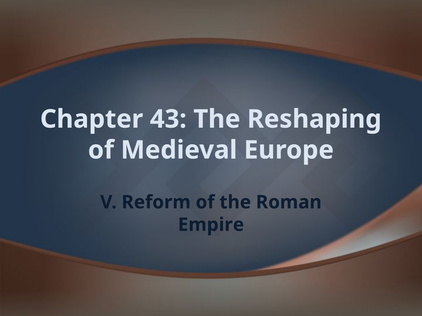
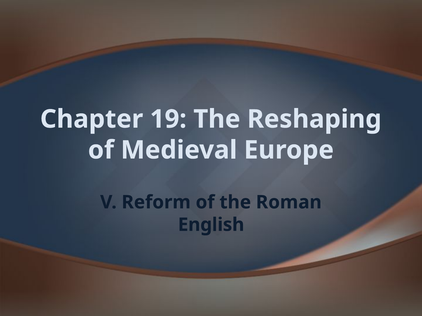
43: 43 -> 19 (168, 119)
Empire: Empire -> English (211, 225)
